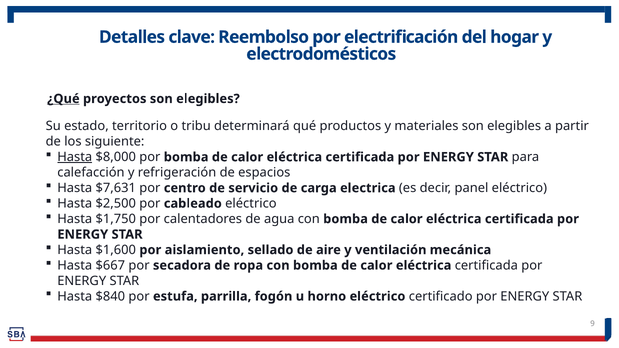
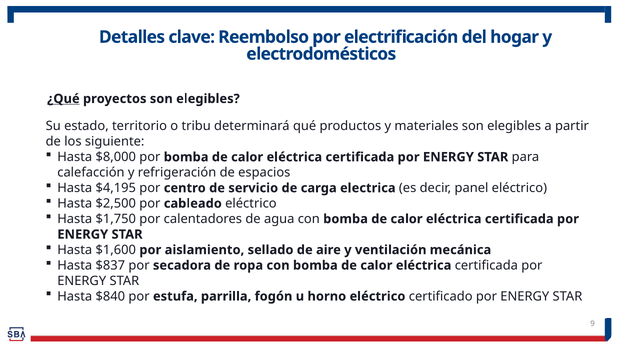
Hasta underline: present -> none (75, 157)
$7,631: $7,631 -> $4,195 (116, 188)
$667: $667 -> $837 (110, 266)
